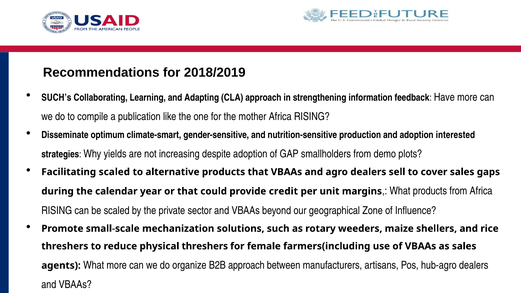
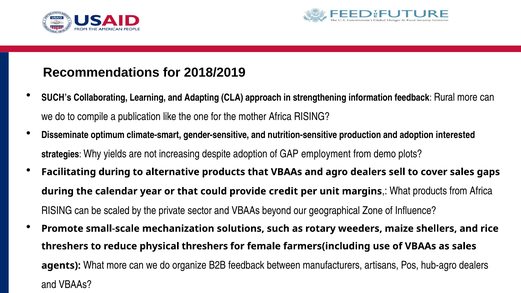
Have: Have -> Rural (444, 97)
smallholders: smallholders -> employment (326, 154)
Facilitating scaled: scaled -> during (114, 172)
B2B approach: approach -> feedback (246, 265)
